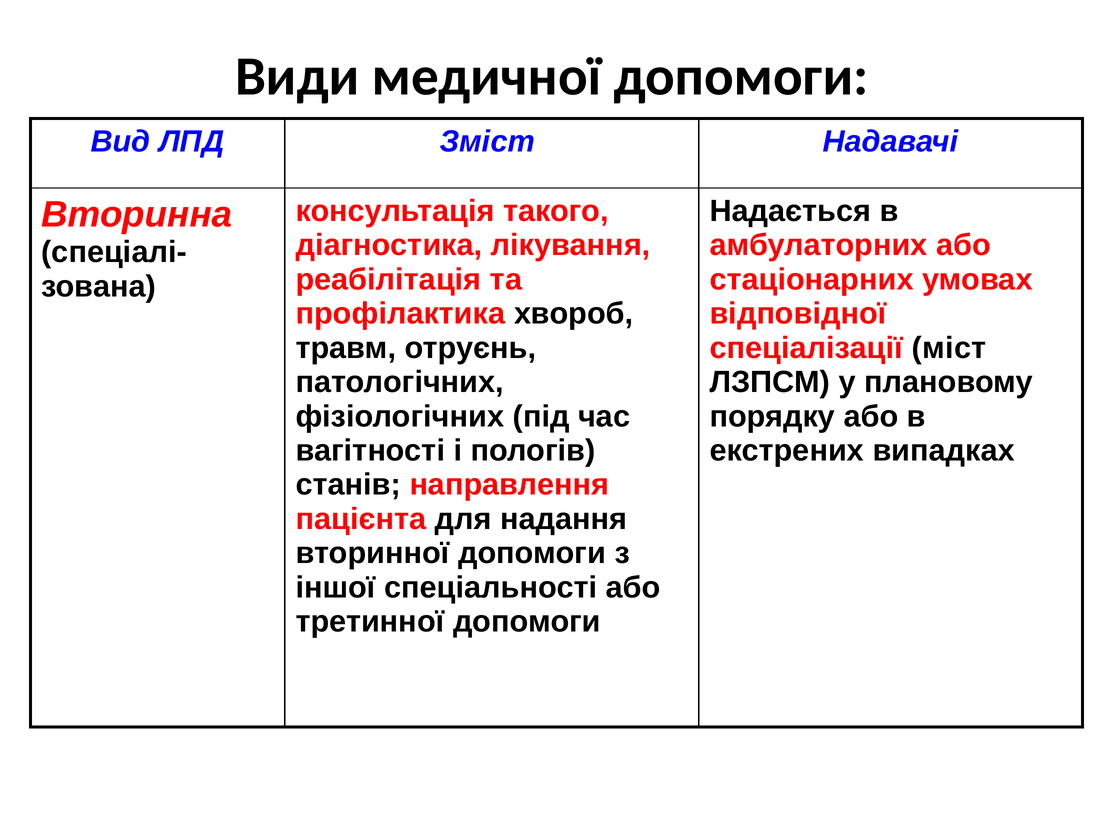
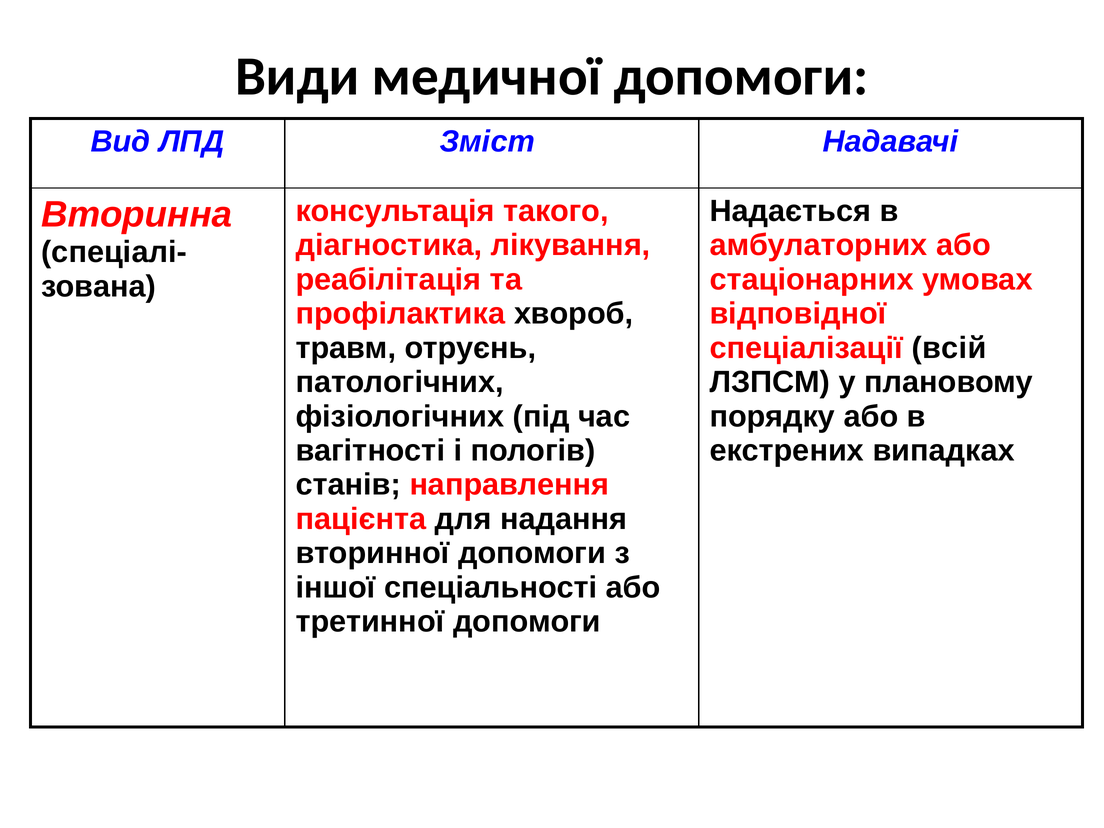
міст: міст -> всій (949, 348)
